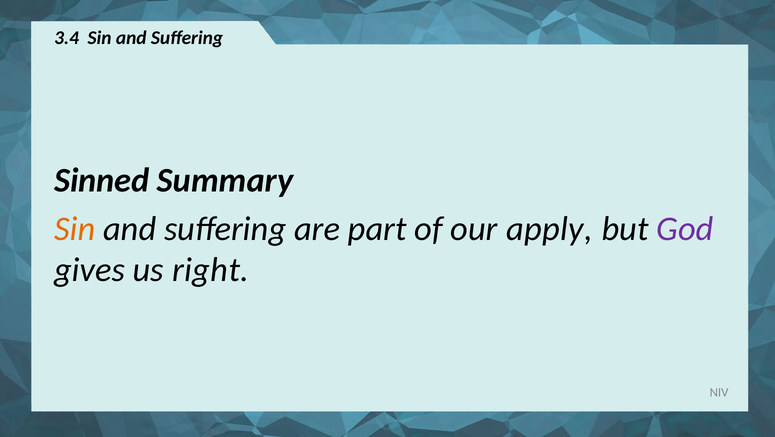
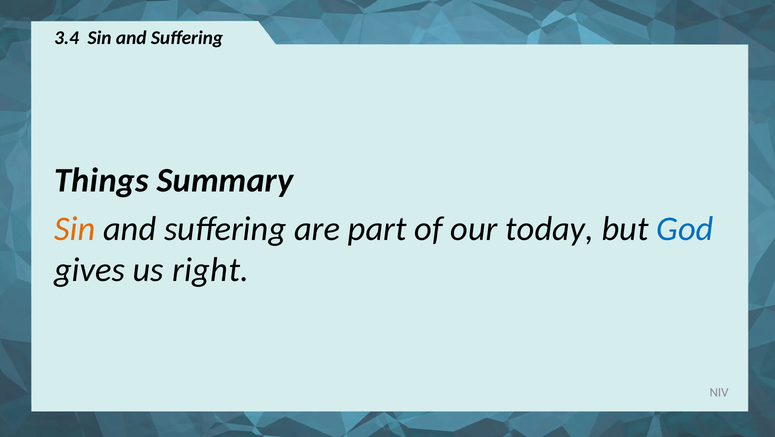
Sinned: Sinned -> Things (102, 181)
apply: apply -> today (550, 229)
God colour: purple -> blue (685, 229)
